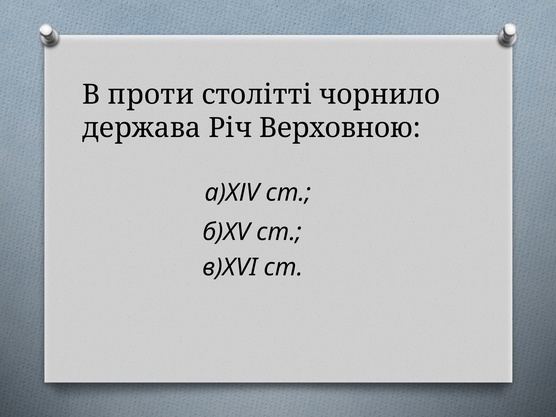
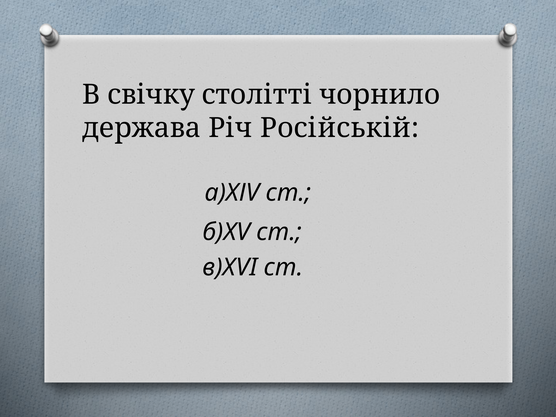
проти: проти -> свічку (151, 95)
Верховною: Верховною -> Російській (340, 128)
